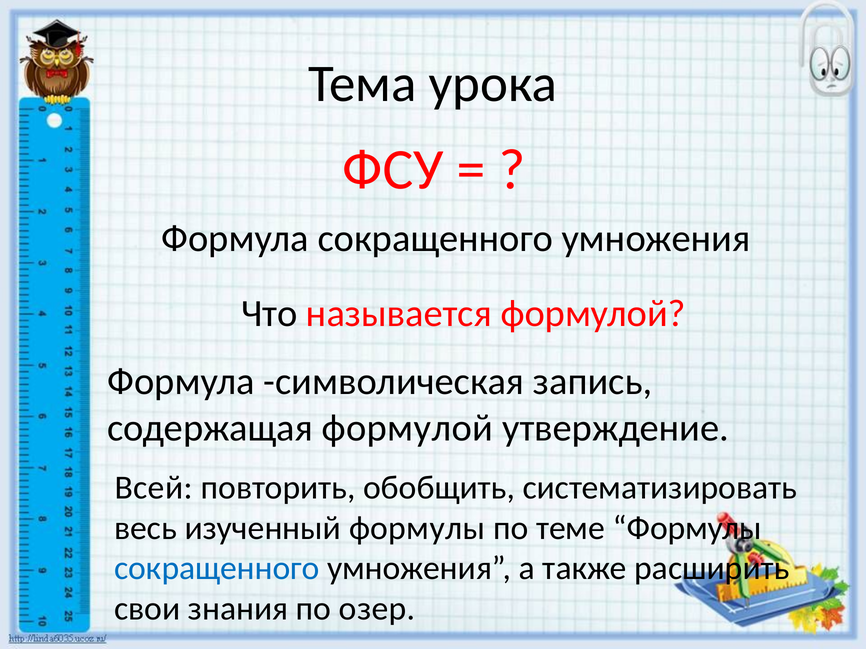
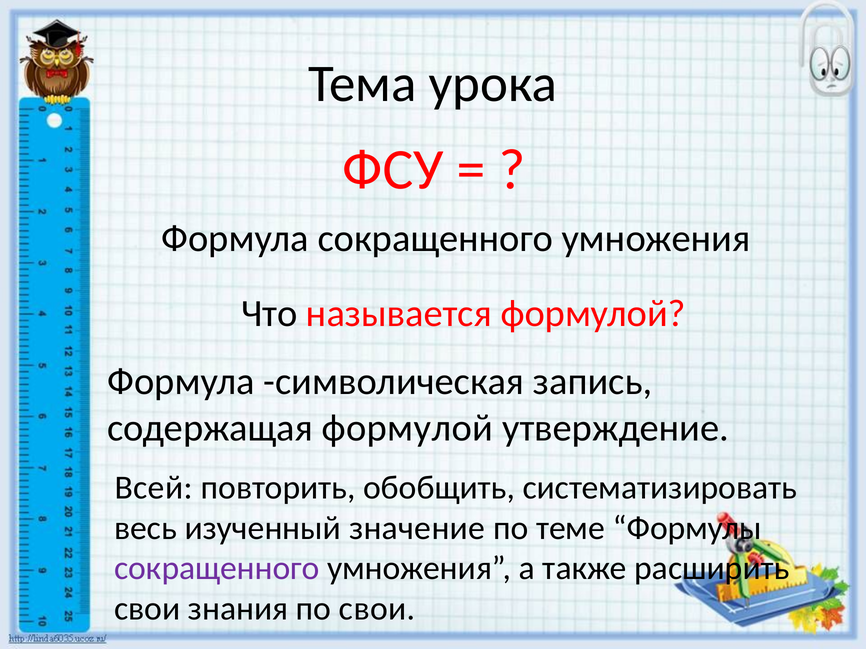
изученный формулы: формулы -> значение (417, 528)
сокращенного colour: blue -> purple (217, 569)
по озер: озер -> свои (377, 609)
